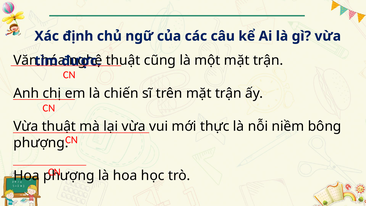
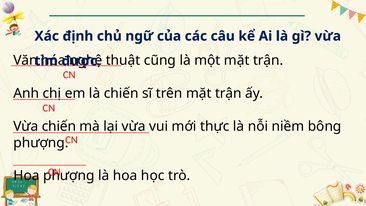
Vừa thuật: thuật -> chiến (59, 126)
